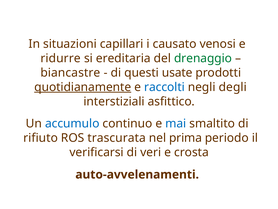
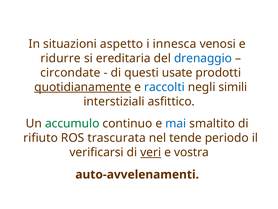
capillari: capillari -> aspetto (122, 44)
causato: causato -> innesca (175, 44)
drenaggio colour: green -> blue (203, 58)
biancastre: biancastre -> circondate (70, 72)
degli: degli -> simili (233, 87)
accumulo colour: blue -> green (72, 123)
prima: prima -> tende (186, 138)
veri underline: none -> present (151, 152)
crosta: crosta -> vostra (191, 152)
